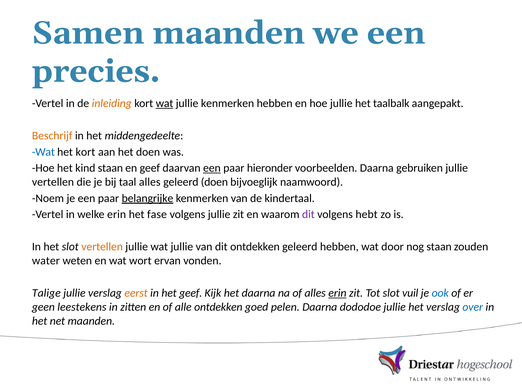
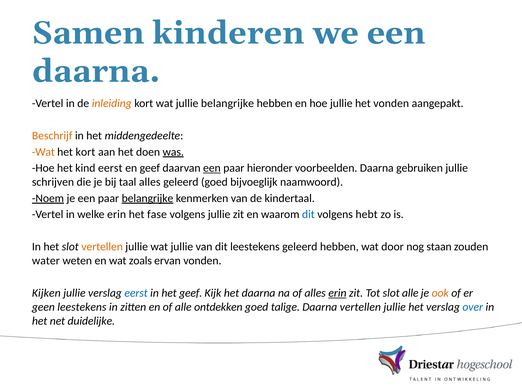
Samen maanden: maanden -> kinderen (228, 33)
precies: precies -> daarna (96, 71)
wat underline: present -> none (165, 103)
jullie kenmerken: kenmerken -> belangrijke (227, 103)
het taalbalk: taalbalk -> vonden (391, 103)
Wat colour: blue -> orange (43, 152)
was underline: none -> present (173, 152)
kind staan: staan -> eerst (110, 168)
vertellen: vertellen -> schrijven (53, 182)
geleerd doen: doen -> goed (214, 182)
Noem underline: none -> present (48, 198)
dit colour: purple -> blue (308, 215)
dit ontdekken: ontdekken -> leestekens (255, 247)
wort: wort -> zoals (140, 261)
Talige: Talige -> Kijken (46, 294)
eerst colour: orange -> blue (136, 294)
slot vuil: vuil -> alle (410, 294)
ook colour: blue -> orange (440, 294)
pelen: pelen -> talige (285, 307)
Daarna dododoe: dododoe -> vertellen (360, 307)
net maanden: maanden -> duidelijke (91, 321)
